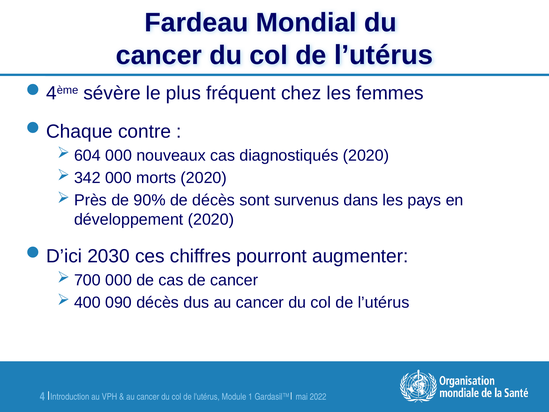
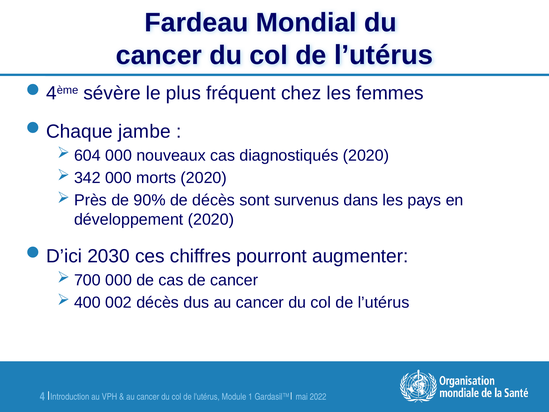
contre: contre -> jambe (144, 131)
090: 090 -> 002 (119, 302)
